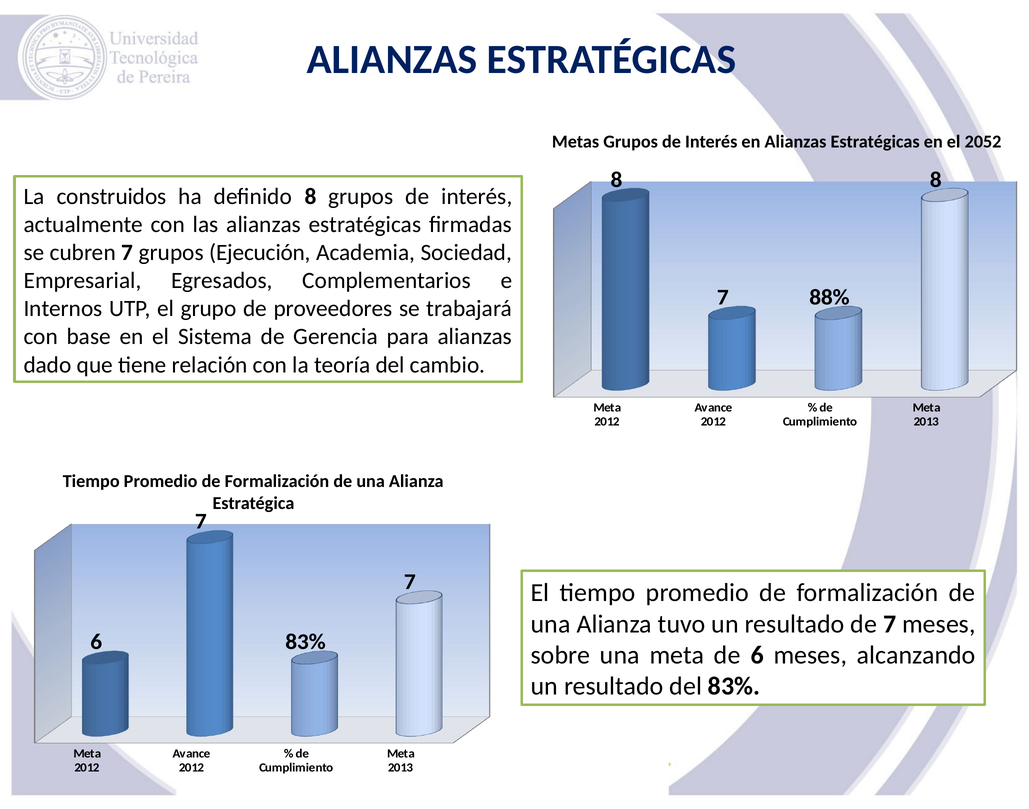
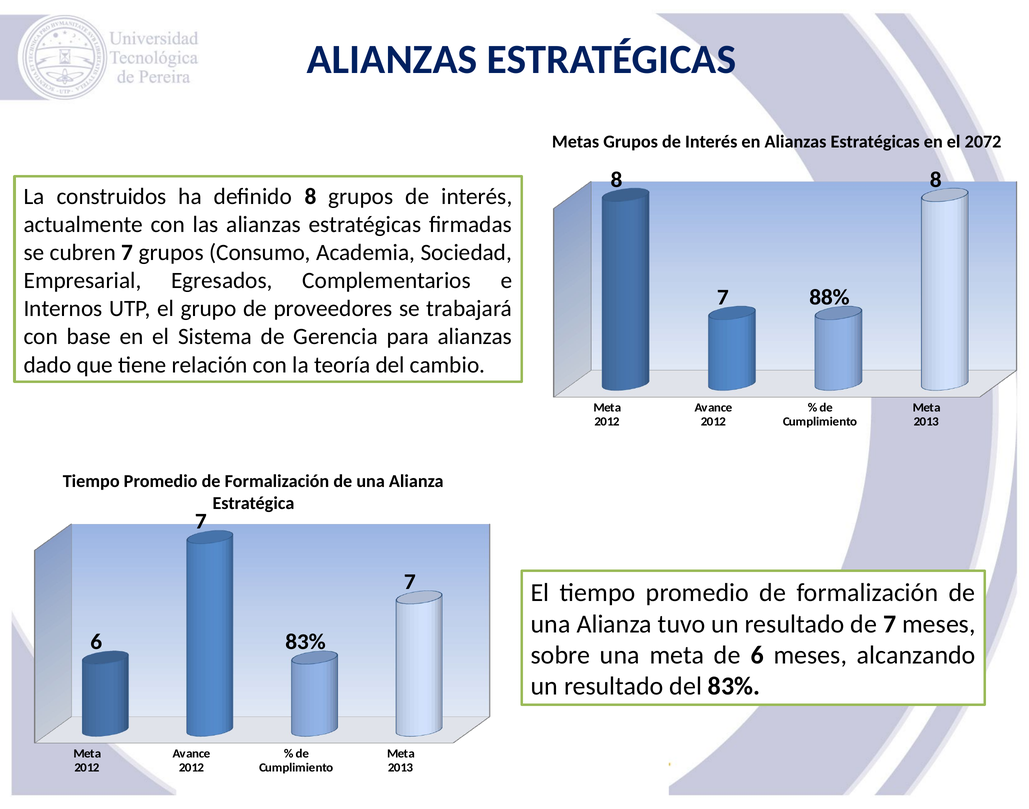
2052: 2052 -> 2072 (983, 142)
Ejecución: Ejecución -> Consumo (260, 253)
